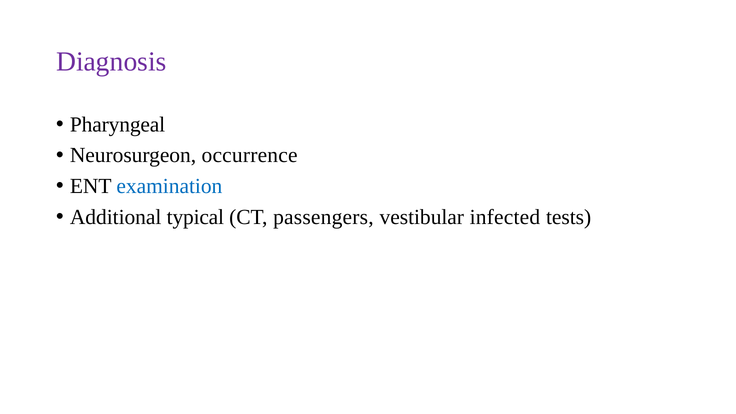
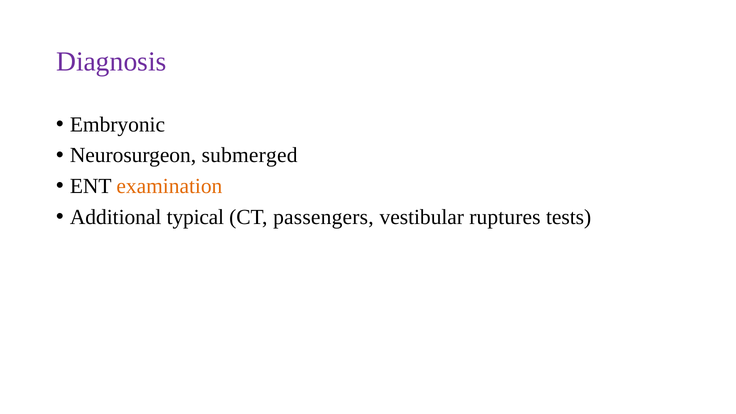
Pharyngeal: Pharyngeal -> Embryonic (117, 124)
occurrence: occurrence -> submerged (250, 155)
examination colour: blue -> orange (169, 186)
infected: infected -> ruptures (505, 217)
